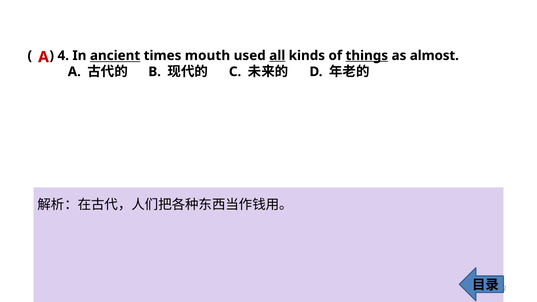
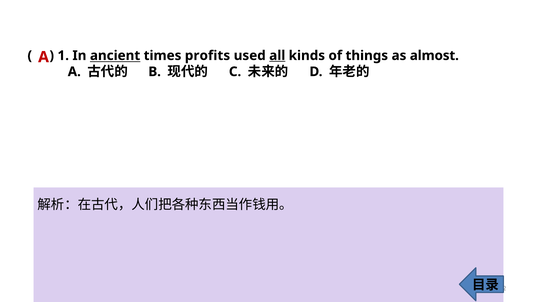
4: 4 -> 1 (63, 56)
mouth: mouth -> profits (207, 56)
things underline: present -> none (367, 56)
